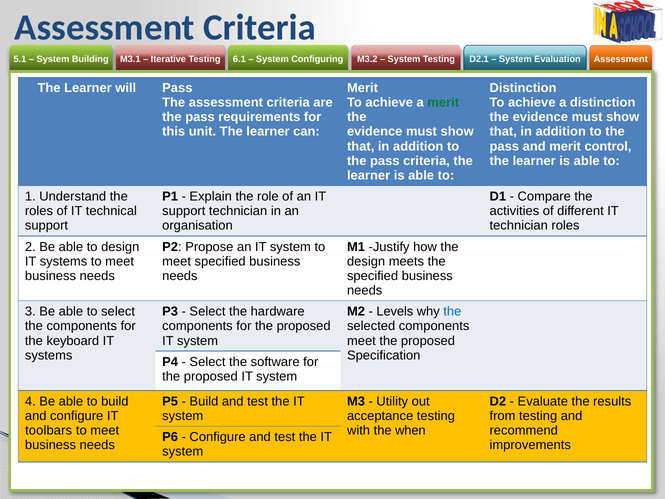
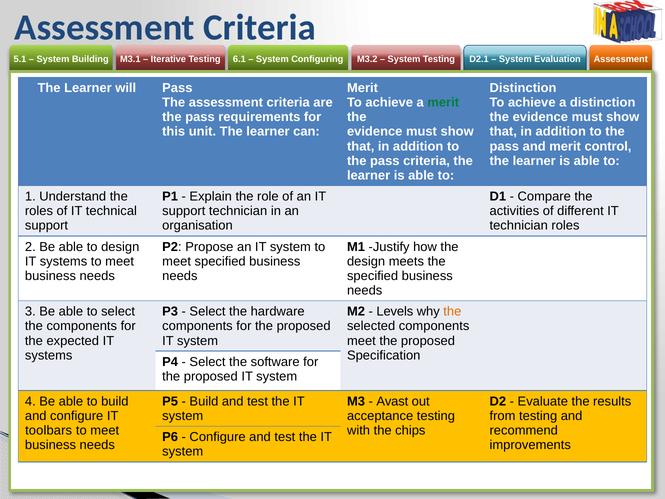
the colour: blue -> orange (452, 312)
keyboard: keyboard -> expected (73, 341)
Utility: Utility -> Avast (392, 401)
when: when -> chips (410, 430)
